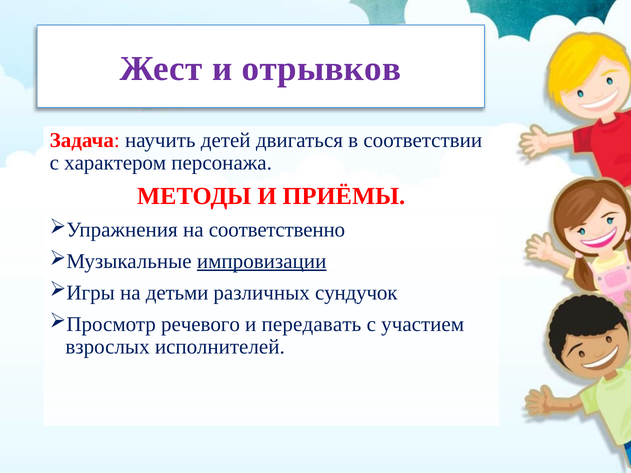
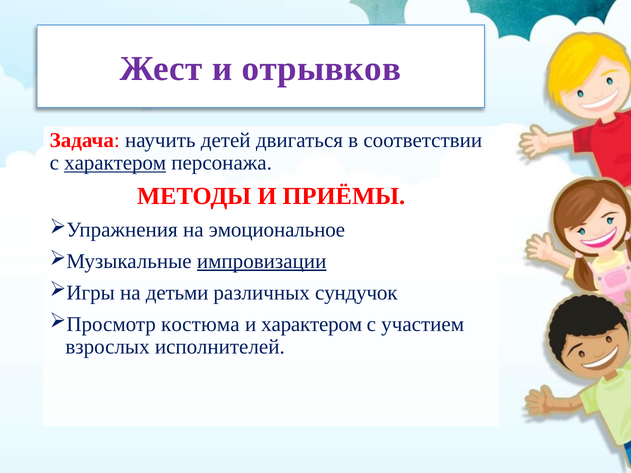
характером underline: none -> present (115, 163)
соответственно: соответственно -> эмоциональное (277, 230)
речевого: речевого -> костюма (200, 324)
и передавать: передавать -> характером (312, 324)
